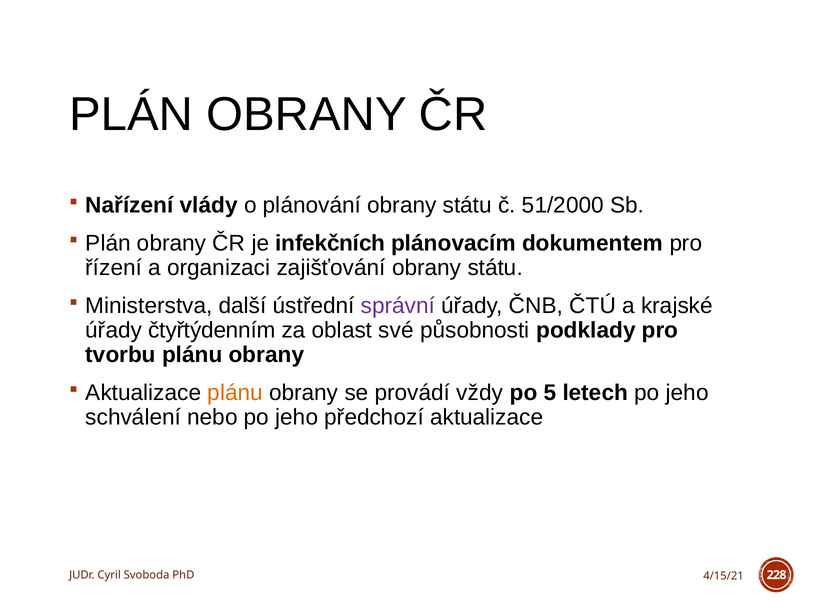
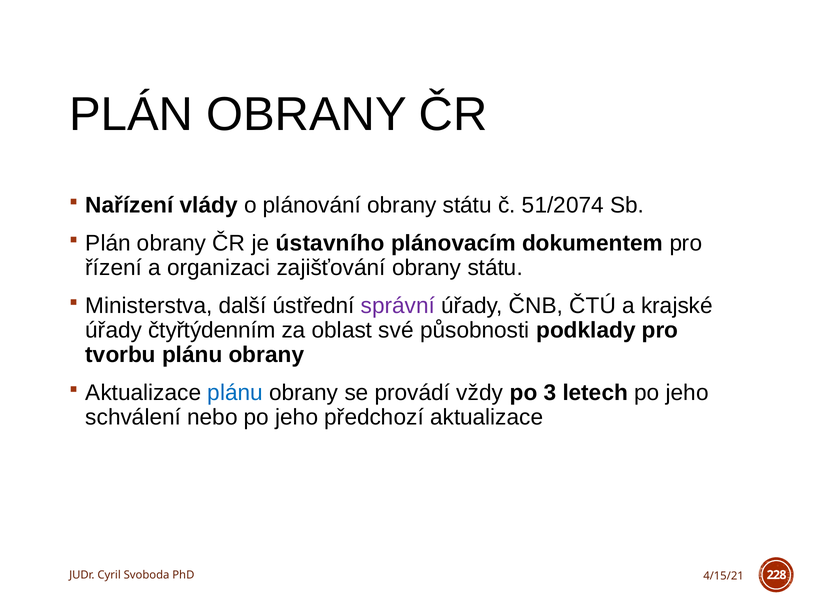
51/2000: 51/2000 -> 51/2074 (563, 205)
infekčních: infekčních -> ústavního (330, 243)
plánu colour: orange -> blue (235, 392)
5: 5 -> 3 (550, 392)
